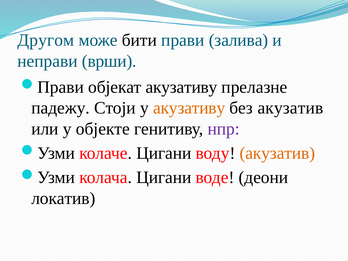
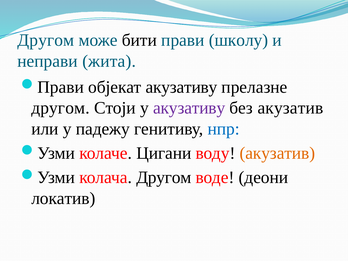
залива: залива -> школу (238, 40)
врши: врши -> жита (109, 61)
падежу: падежу -> другом (60, 108)
акузативу colour: orange -> purple (189, 108)
објекте: објекте -> падежу (103, 129)
нпр colour: purple -> blue (224, 129)
колача Цигани: Цигани -> Другом (164, 178)
